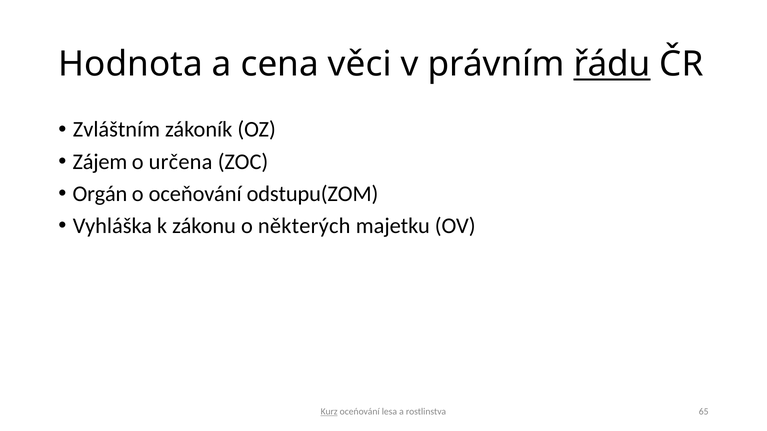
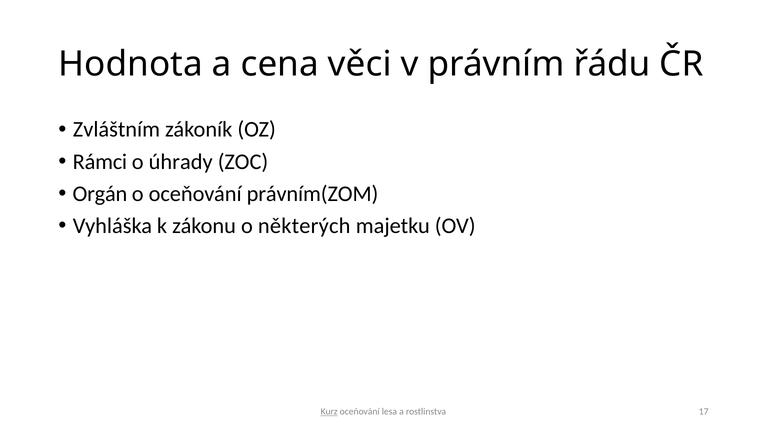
řádu underline: present -> none (612, 64)
Zájem: Zájem -> Rámci (100, 162)
určena: určena -> úhrady (181, 162)
odstupu(ZOM: odstupu(ZOM -> právním(ZOM (312, 194)
65: 65 -> 17 (704, 412)
